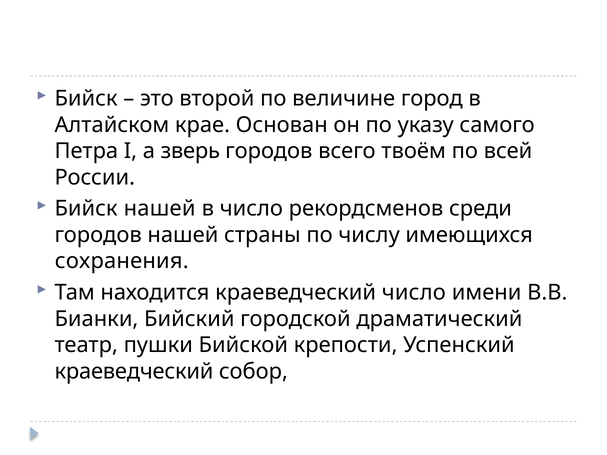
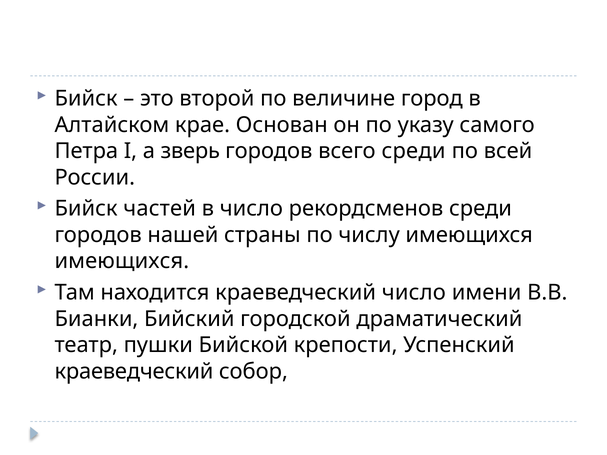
всего твоём: твоём -> среди (414, 151)
Бийск нашей: нашей -> частей (160, 209)
сохранения: сохранения -> имеющихся (122, 261)
